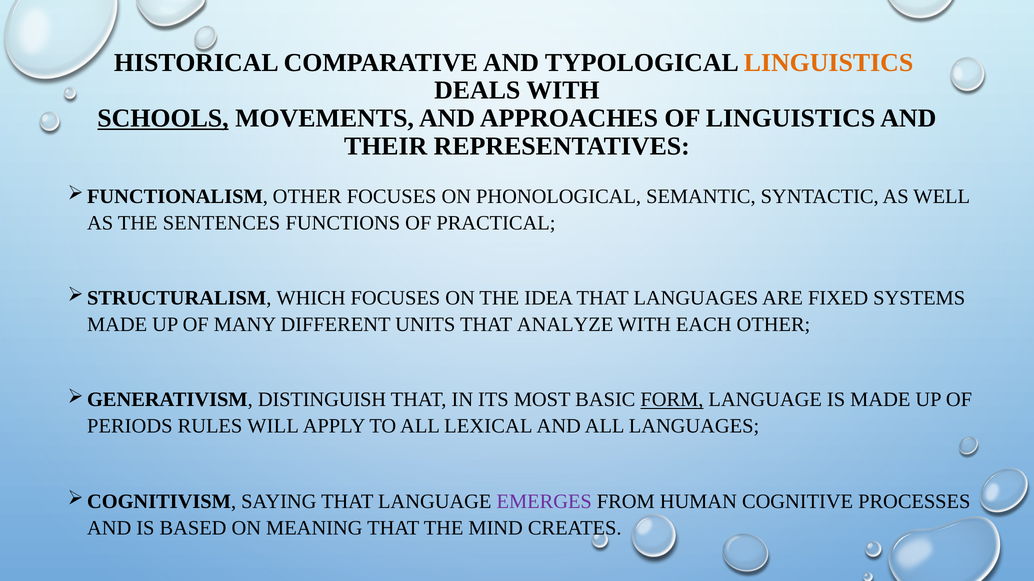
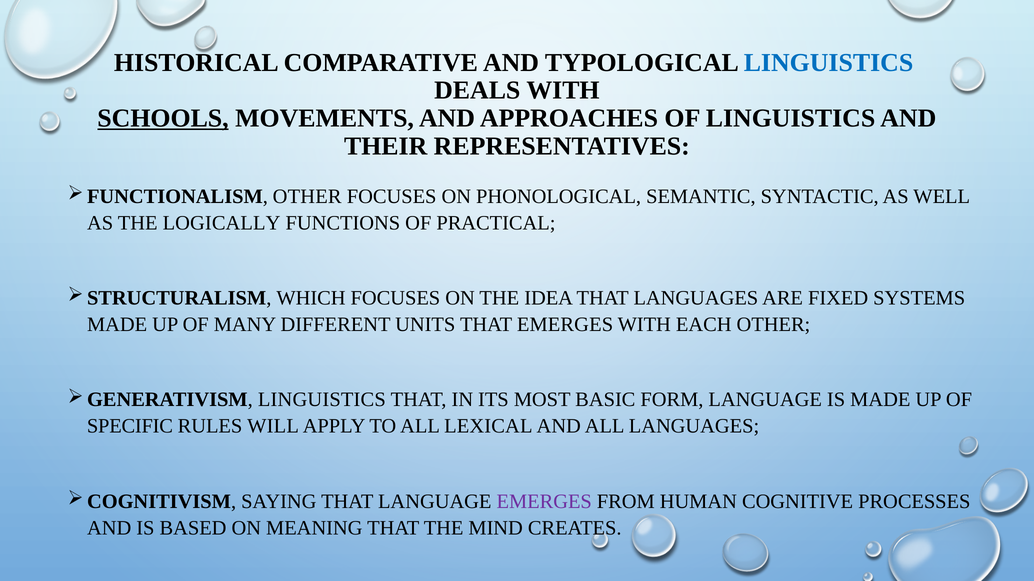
LINGUISTICS colour: orange -> blue (829, 63)
SENTENCES: SENTENCES -> LOGICALLY (222, 223)
THAT ANALYZE: ANALYZE -> EMERGES (565, 325)
DISTINGUISH: DISTINGUISH -> LINGUISTICS (322, 400)
FORM underline: present -> none (672, 400)
PERIODS: PERIODS -> SPECIFIC (130, 427)
